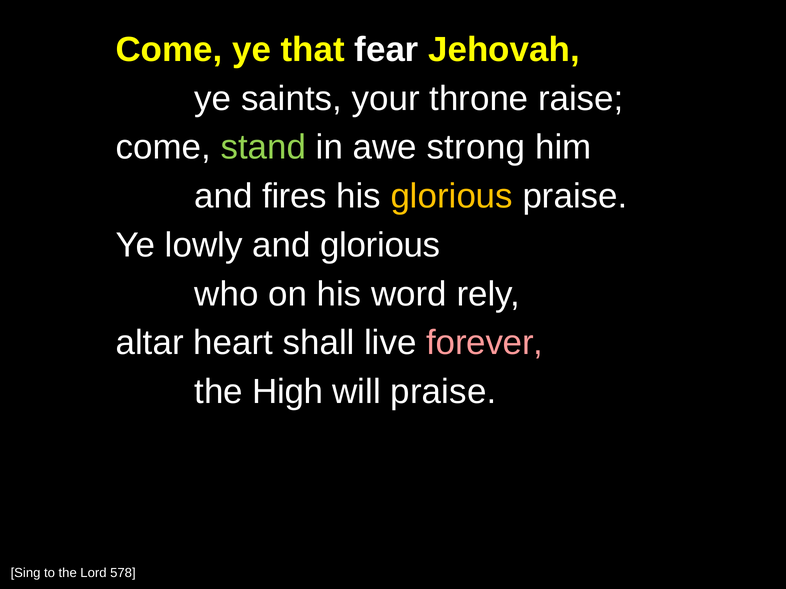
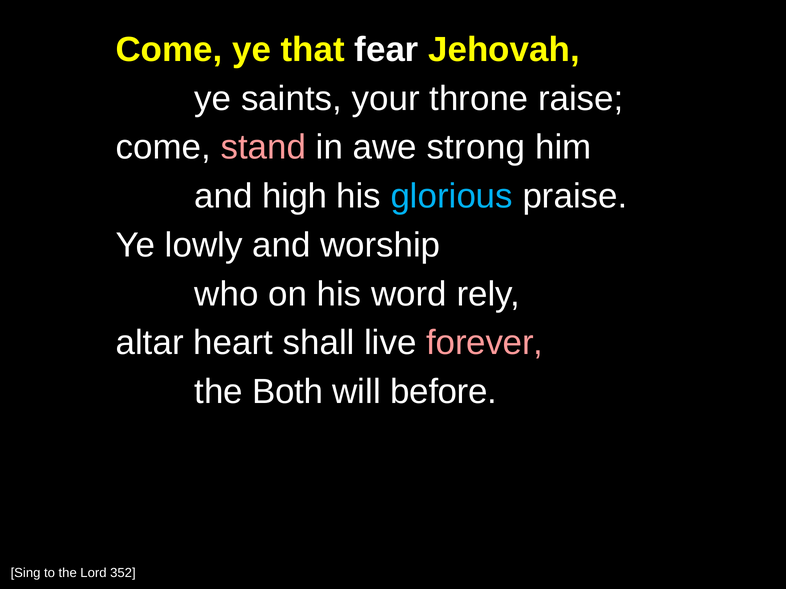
stand colour: light green -> pink (263, 148)
fires: fires -> high (295, 196)
glorious colour: yellow -> light blue (452, 196)
and glorious: glorious -> worship (380, 245)
High: High -> Both (288, 392)
will praise: praise -> before (444, 392)
578: 578 -> 352 (123, 573)
